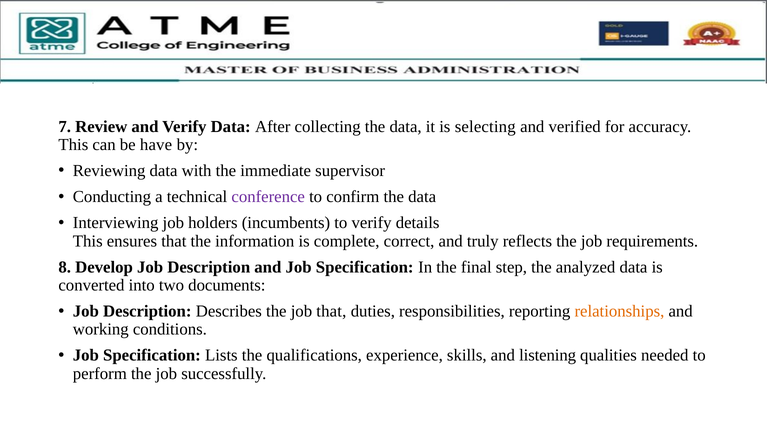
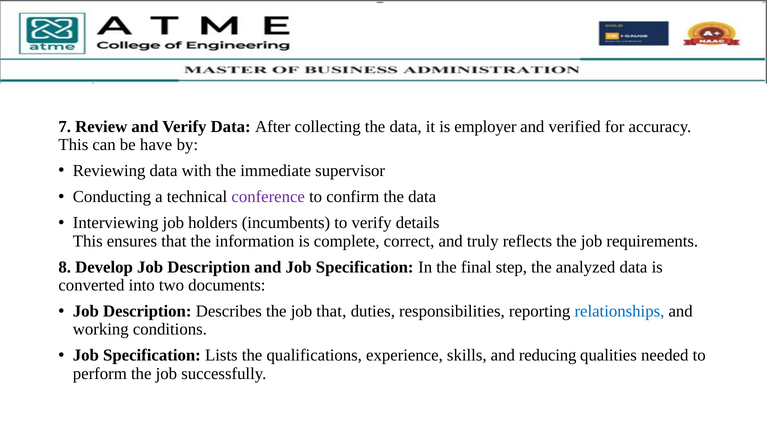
selecting: selecting -> employer (485, 127)
relationships colour: orange -> blue (619, 312)
listening: listening -> reducing (548, 356)
